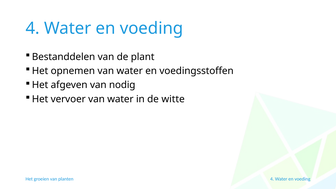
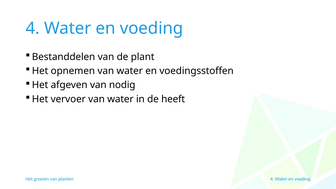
witte: witte -> heeft (173, 99)
